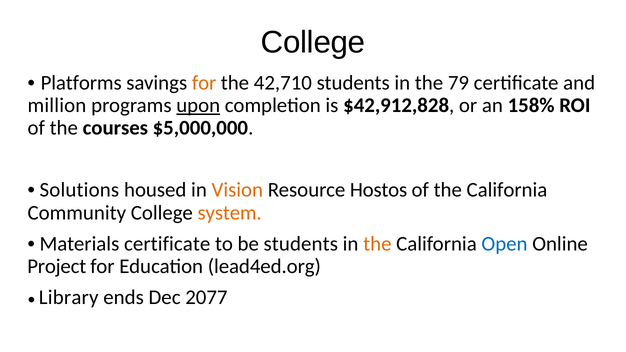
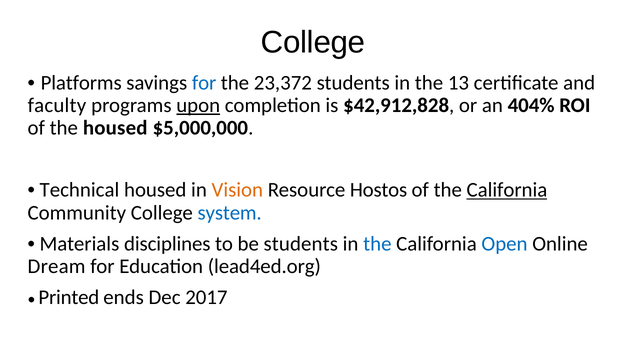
for colour: orange -> blue (204, 83)
42,710: 42,710 -> 23,372 (283, 83)
79: 79 -> 13 (458, 83)
million: million -> faculty (57, 105)
158%: 158% -> 404% (531, 105)
the courses: courses -> housed (115, 128)
Solutions: Solutions -> Technical (79, 190)
California underline: none -> present (507, 190)
system colour: orange -> blue (230, 213)
Materials certificate: certificate -> disciplines (167, 244)
the colour: orange -> blue (377, 244)
Project: Project -> Dream (57, 266)
Library: Library -> Printed (69, 298)
2077: 2077 -> 2017 (206, 298)
